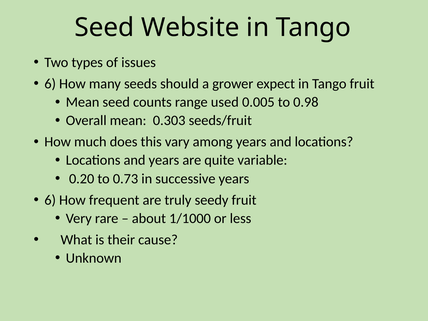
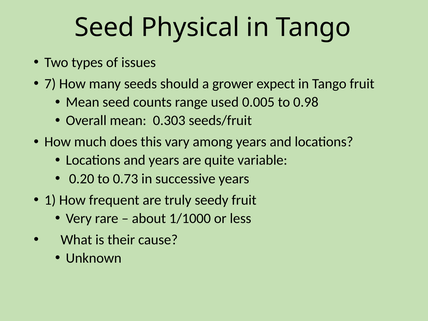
Website: Website -> Physical (190, 27)
6: 6 -> 7 (50, 84)
6: 6 -> 1 (50, 200)
